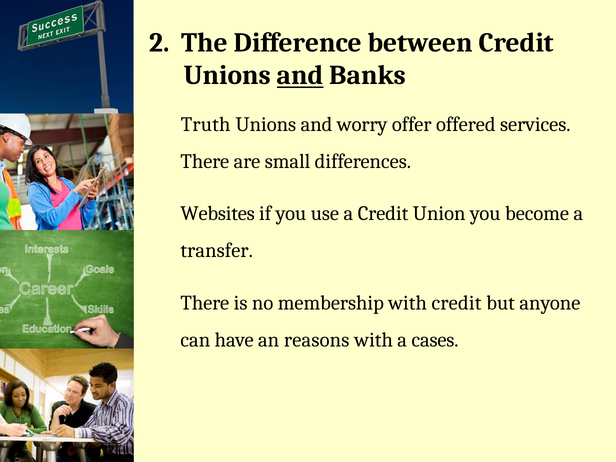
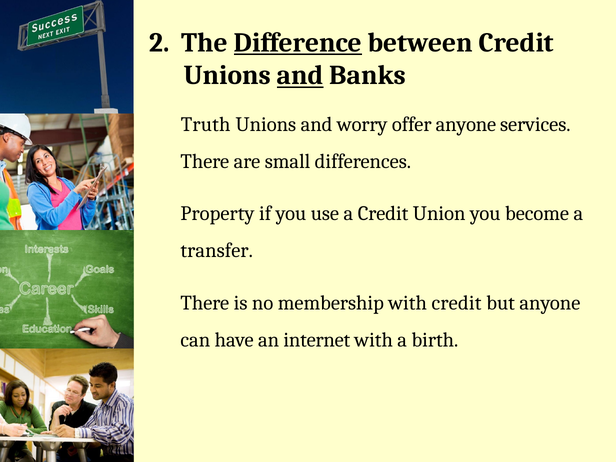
Difference underline: none -> present (298, 42)
offer offered: offered -> anyone (466, 124)
Websites: Websites -> Property (217, 214)
reasons: reasons -> internet (317, 340)
cases: cases -> birth (435, 340)
